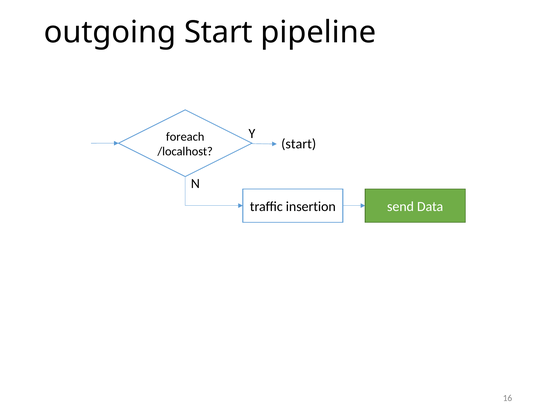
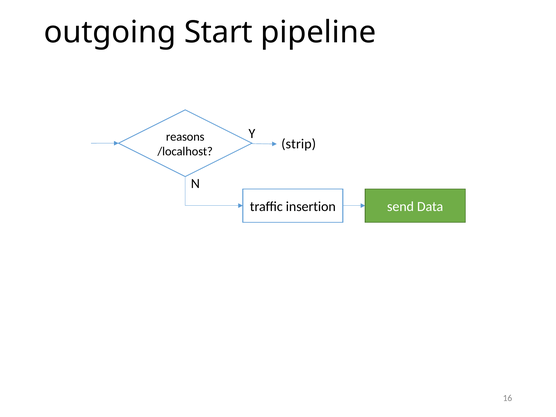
foreach: foreach -> reasons (185, 137)
start: start -> strip (299, 144)
